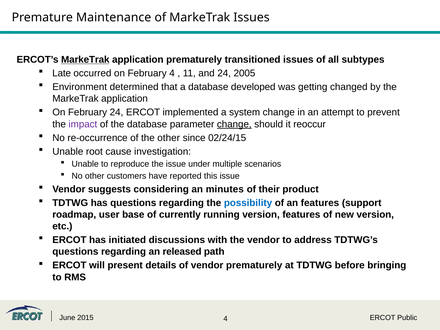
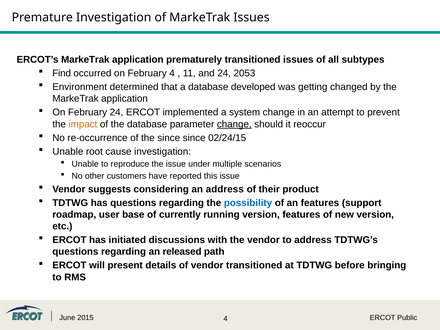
Premature Maintenance: Maintenance -> Investigation (114, 17)
MarkeTrak underline: present -> none (85, 60)
Late: Late -> Find (62, 73)
2005: 2005 -> 2053 (244, 73)
impact colour: purple -> orange (83, 124)
the other: other -> since (169, 138)
an minutes: minutes -> address (225, 189)
vendor prematurely: prematurely -> transitioned (254, 265)
